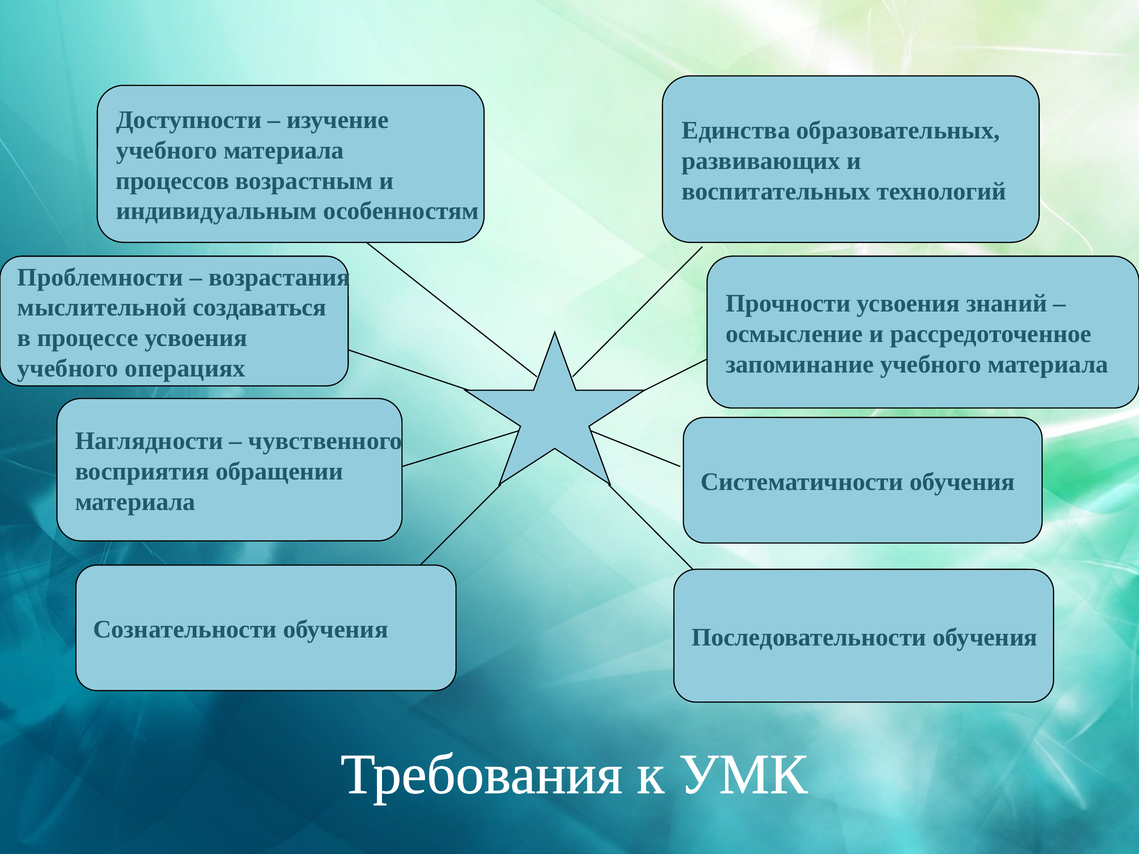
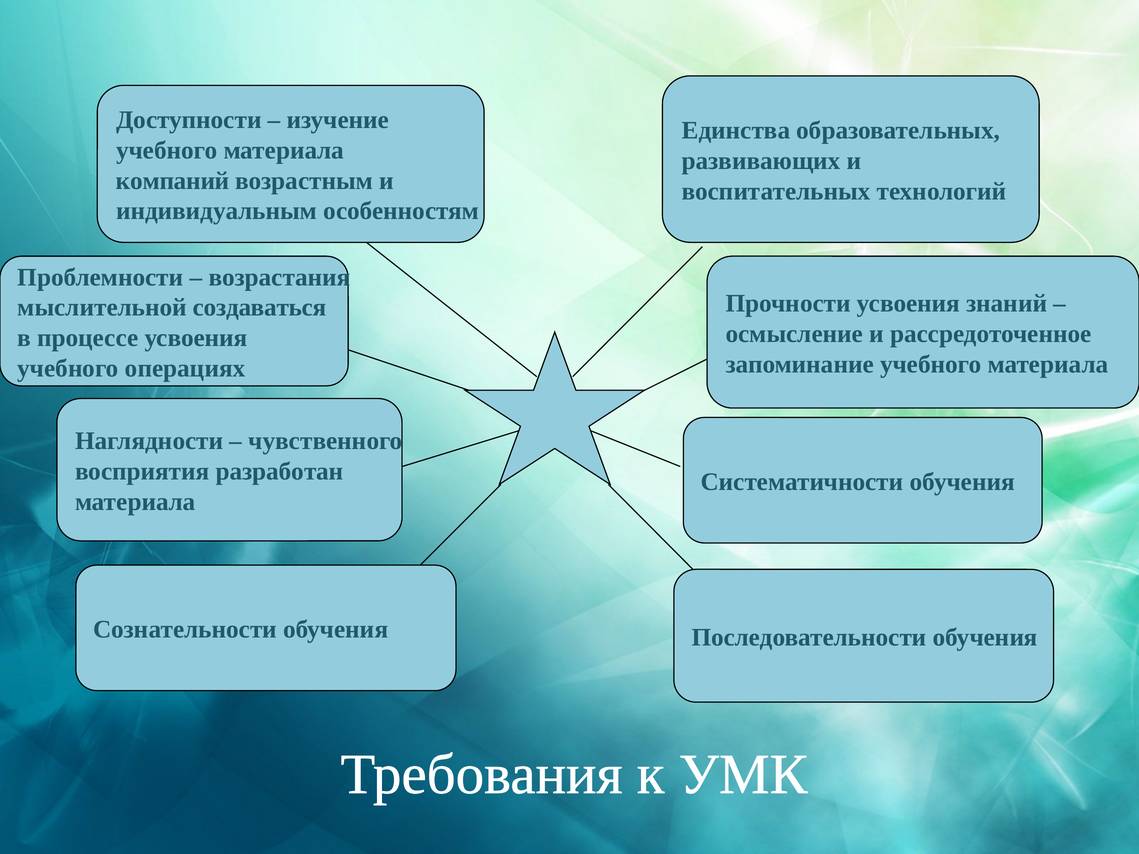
процессов: процессов -> компаний (173, 181)
обращении: обращении -> разработан (280, 472)
